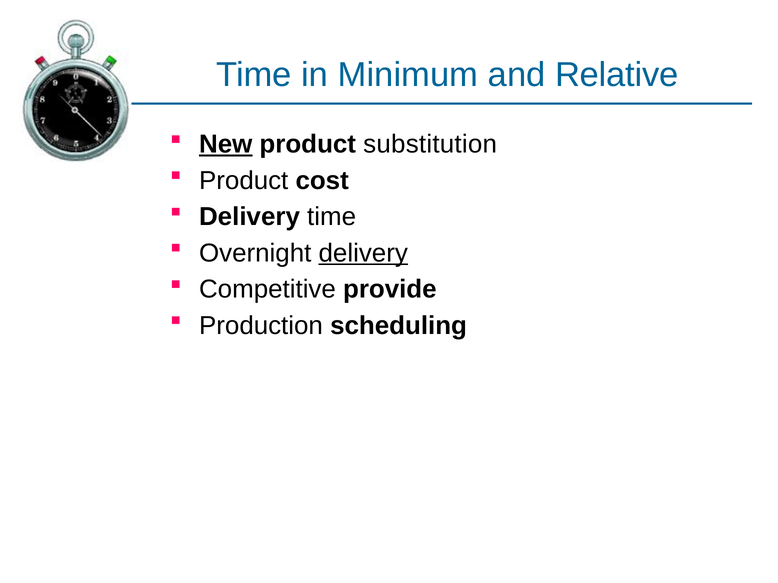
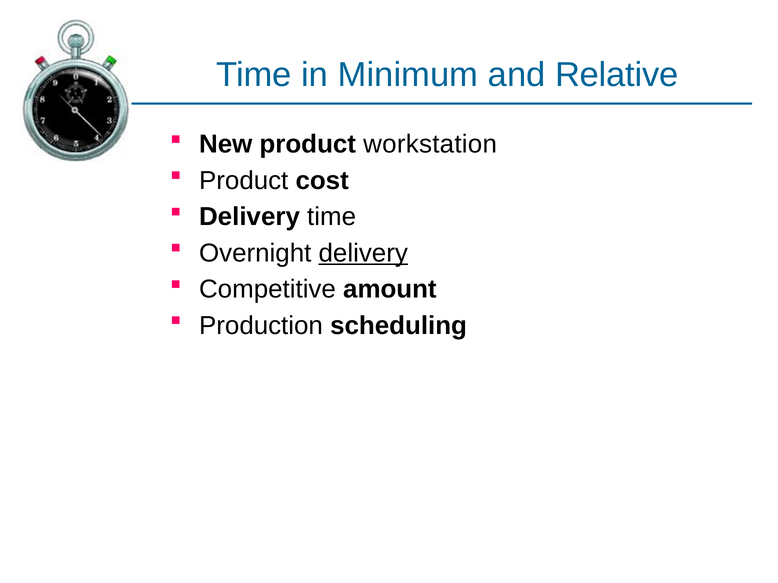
New underline: present -> none (226, 144)
substitution: substitution -> workstation (430, 144)
provide: provide -> amount (390, 290)
